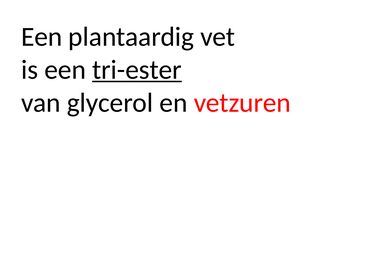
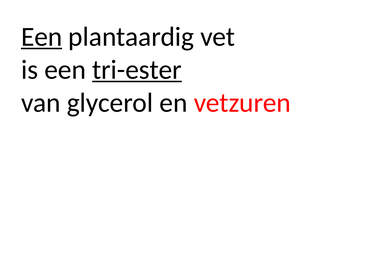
Een underline: none -> present (42, 37)
